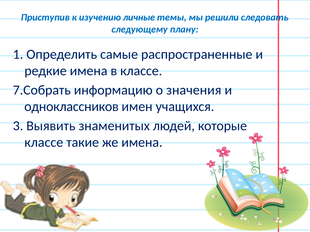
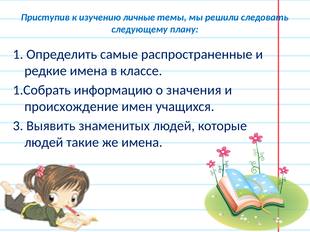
7.Собрать: 7.Собрать -> 1.Собрать (42, 90)
одноклассников: одноклассников -> происхождение (71, 107)
классе: классе -> людей (44, 143)
